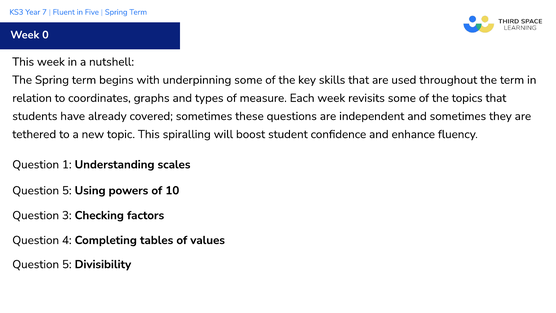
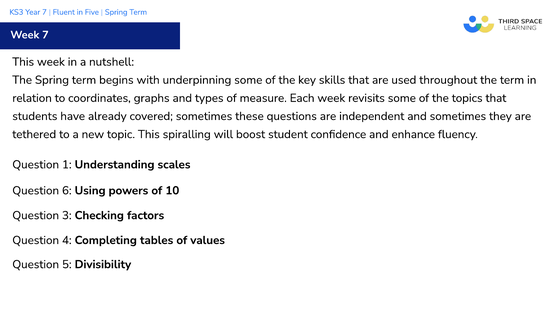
Week 0: 0 -> 7 (45, 35)
5: 5 -> 6 (67, 190)
